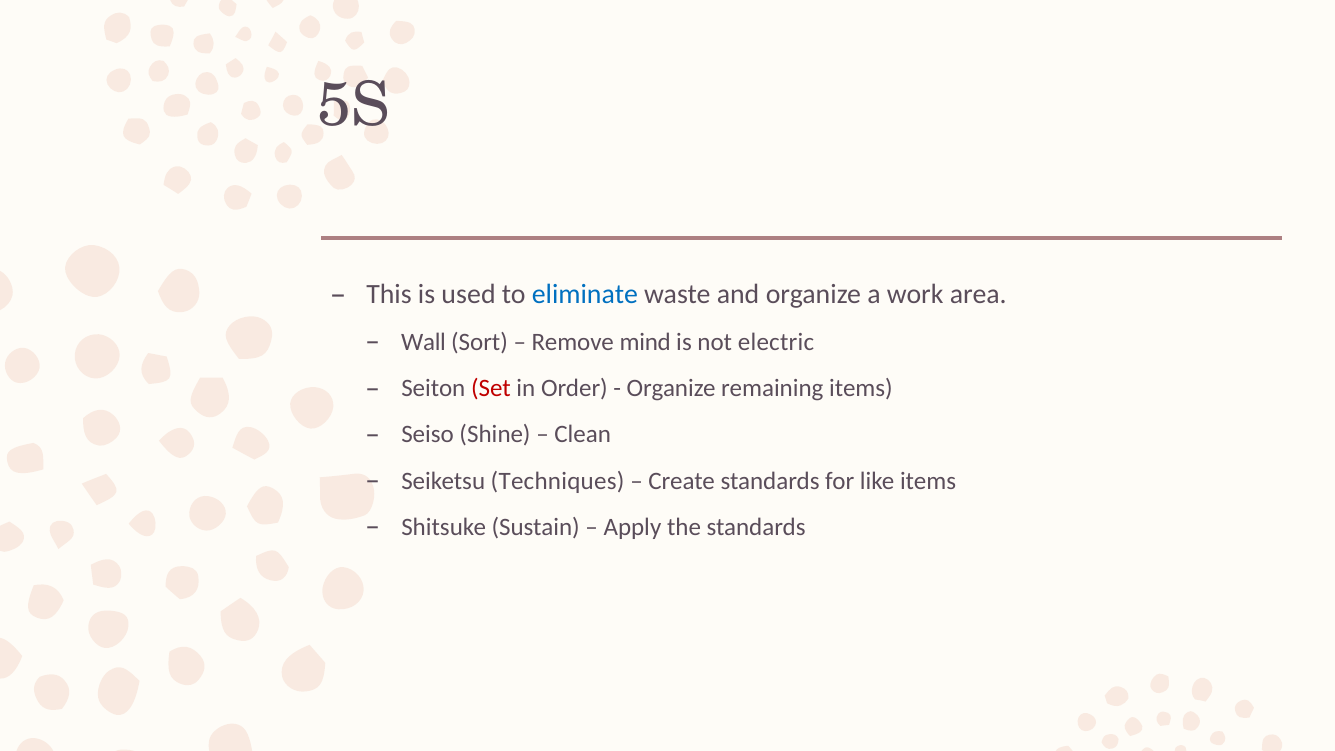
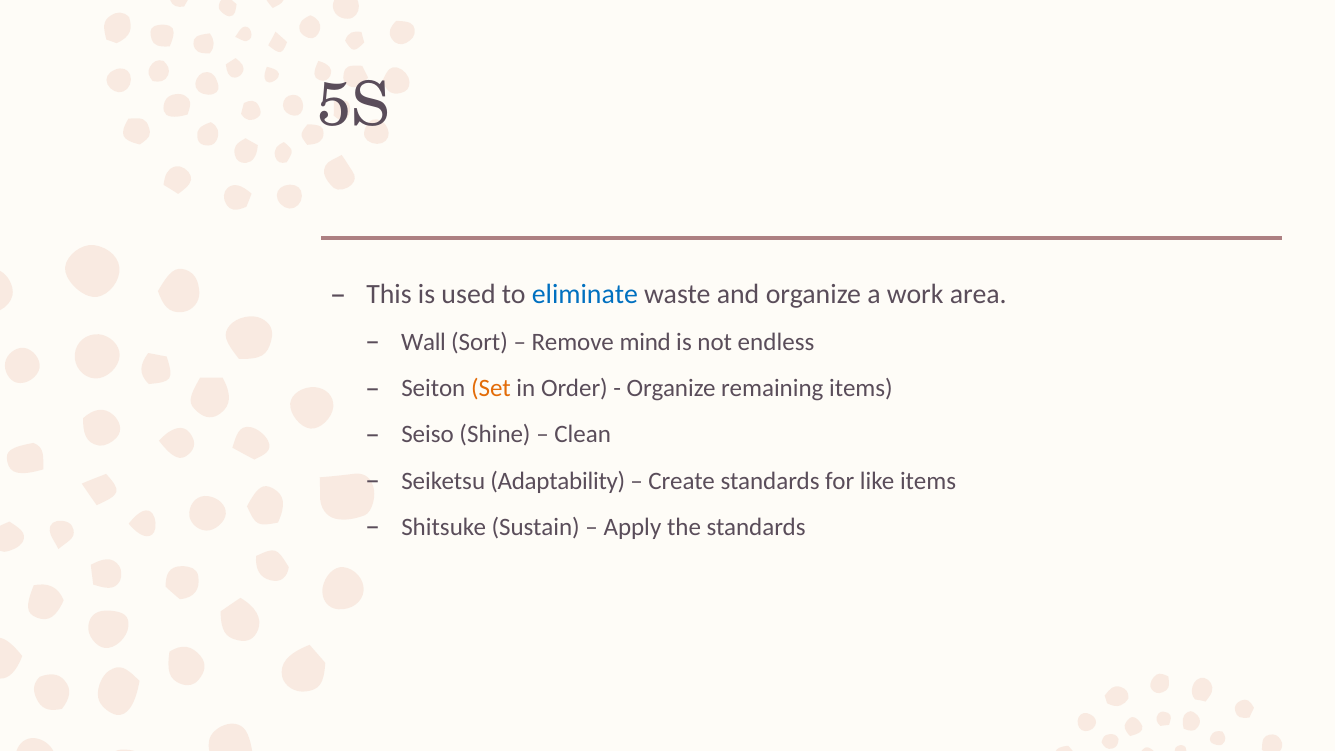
electric: electric -> endless (776, 342)
Set colour: red -> orange (491, 388)
Techniques: Techniques -> Adaptability (558, 481)
